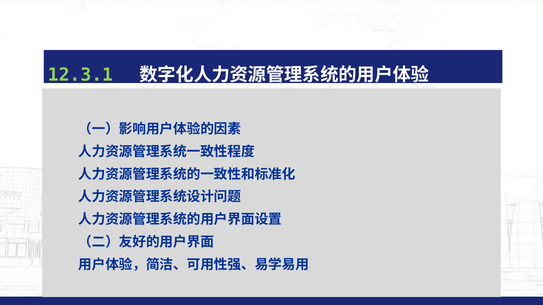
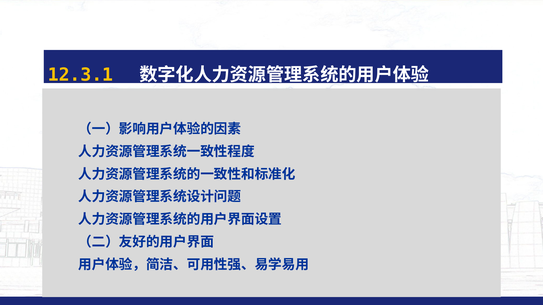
12.3.1 colour: light green -> yellow (80, 75)
